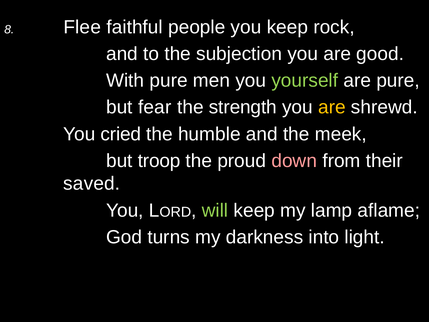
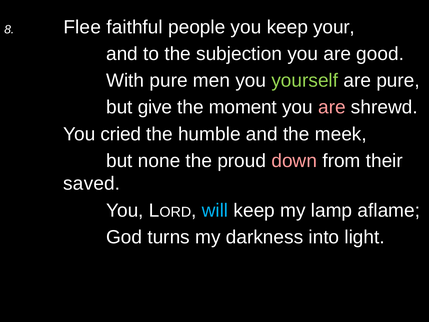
rock: rock -> your (334, 27)
fear: fear -> give (155, 107)
strength: strength -> moment (243, 107)
are colour: yellow -> pink (332, 107)
troop: troop -> none (159, 161)
will colour: light green -> light blue (215, 210)
